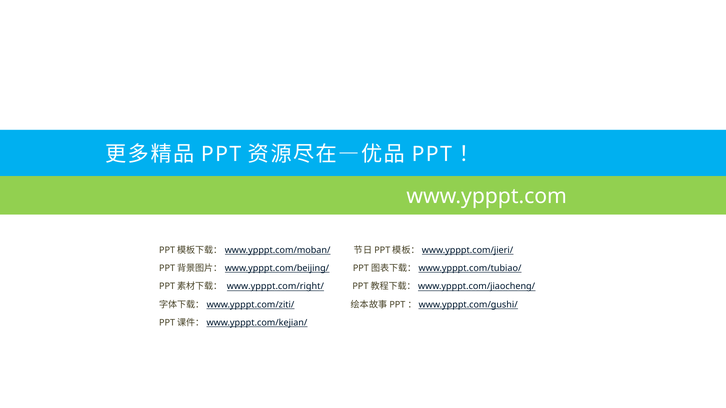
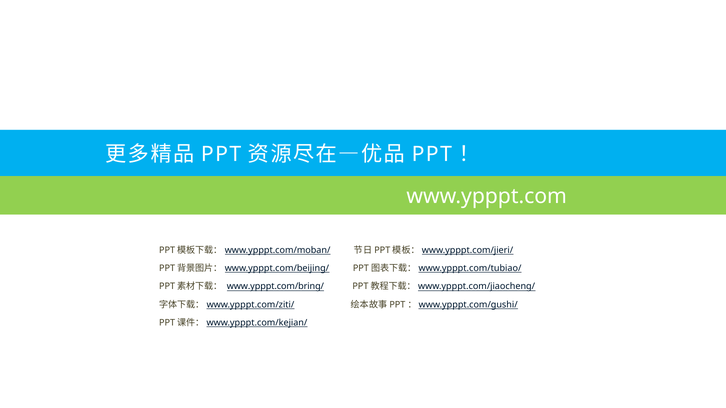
www.ypppt.com/right/: www.ypppt.com/right/ -> www.ypppt.com/bring/ (275, 287)
